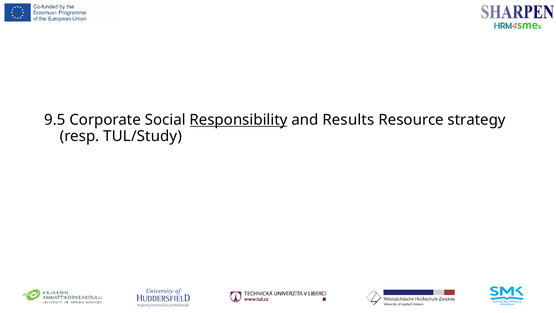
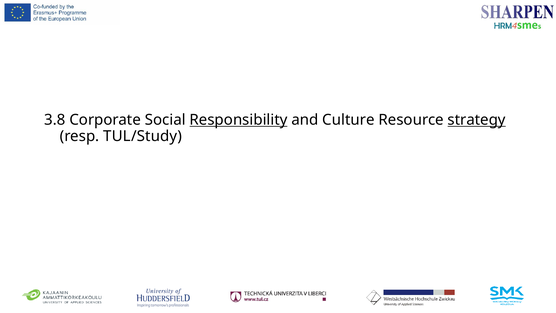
9.5: 9.5 -> 3.8 (55, 120)
Results: Results -> Culture (348, 120)
strategy underline: none -> present (477, 120)
